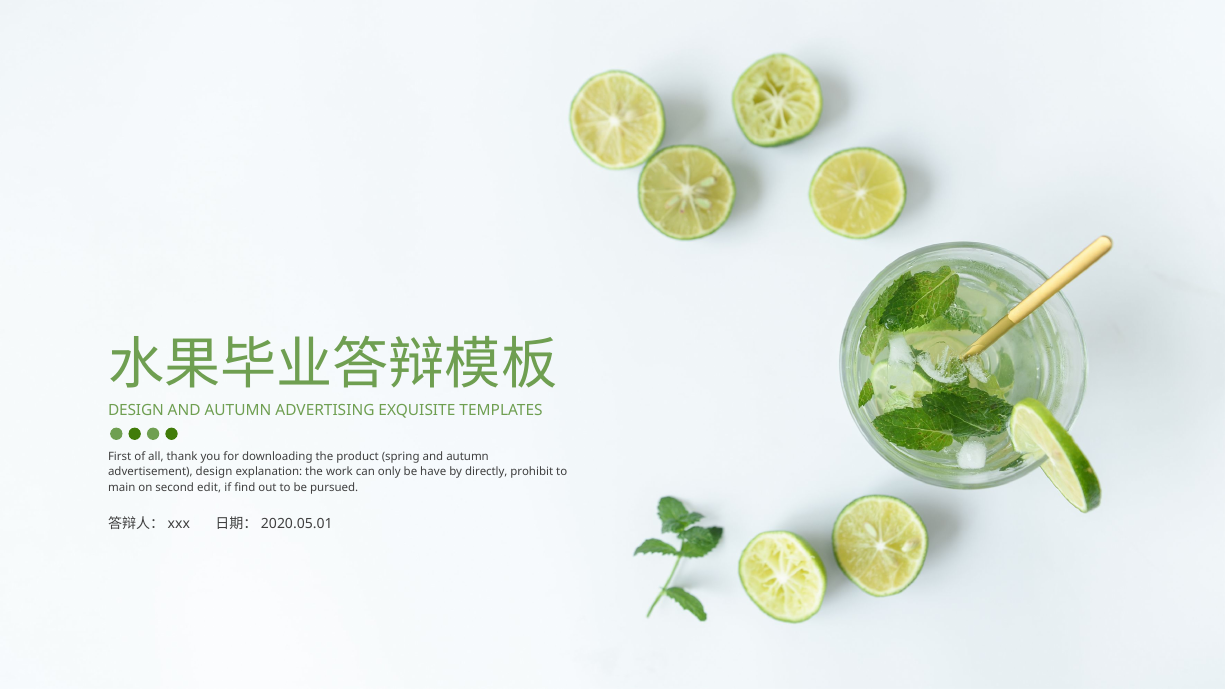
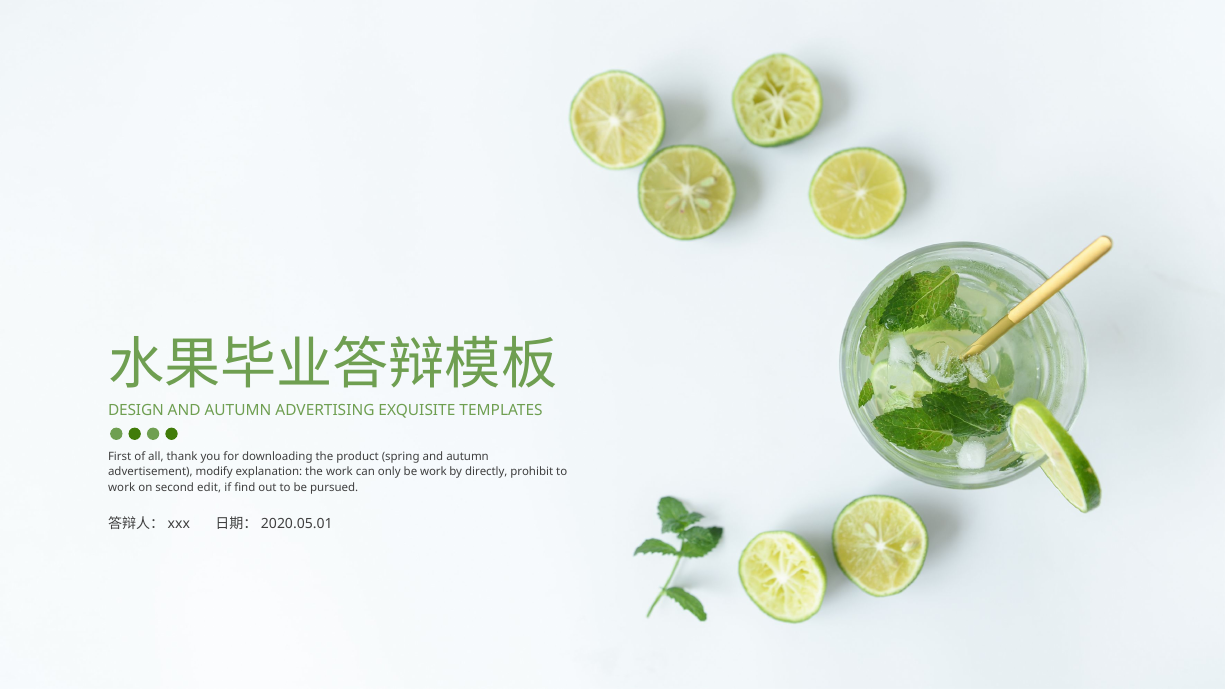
advertisement design: design -> modify (214, 472)
be have: have -> work (433, 472)
main: main -> work (122, 487)
